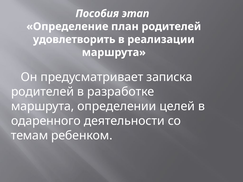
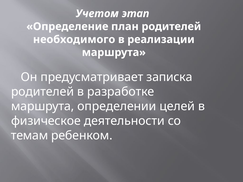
Пособия: Пособия -> Учетом (97, 14)
удовлетворить: удовлетворить -> необходимого (74, 40)
одаренного: одаренного -> физическое (46, 121)
